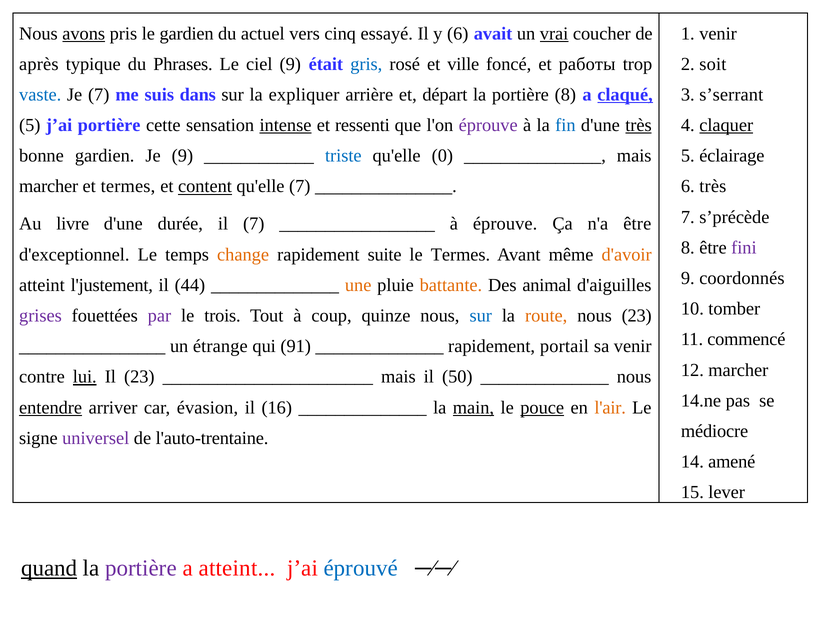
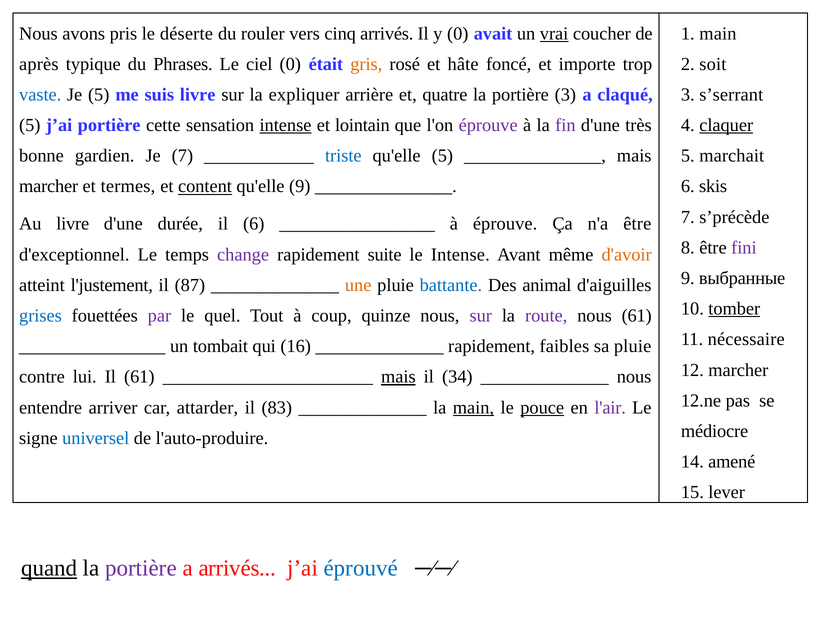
avons underline: present -> none (84, 33)
le gardien: gardien -> déserte (186, 33)
actuel: actuel -> rouler (263, 33)
cinq essayé: essayé -> arrivés (387, 33)
y 6: 6 -> 0 (458, 33)
1 venir: venir -> main (718, 33)
ciel 9: 9 -> 0 (290, 64)
gris colour: blue -> orange (366, 64)
ville: ville -> hâte (463, 64)
работы: работы -> importe (587, 64)
Je 7: 7 -> 5 (99, 95)
suis dans: dans -> livre (198, 95)
départ: départ -> quatre (445, 95)
portière 8: 8 -> 3 (565, 95)
claqué underline: present -> none (625, 95)
ressenti: ressenti -> lointain (362, 125)
fin colour: blue -> purple (565, 125)
très underline: present -> none (638, 125)
Je 9: 9 -> 7 (182, 156)
qu'elle 0: 0 -> 5 (442, 156)
éclairage: éclairage -> marchait (732, 156)
qu'elle 7: 7 -> 9 (300, 186)
6 très: très -> skis (713, 186)
il 7: 7 -> 6 (254, 224)
change colour: orange -> purple (243, 255)
le Termes: Termes -> Intense (460, 255)
coordonnés: coordonnés -> выбранные (742, 278)
44: 44 -> 87 (190, 285)
battante colour: orange -> blue (451, 285)
tomber underline: none -> present (734, 309)
grises colour: purple -> blue (40, 316)
trois: trois -> quel (222, 316)
sur colour: blue -> purple (481, 316)
route colour: orange -> purple (546, 316)
nous 23: 23 -> 61 (637, 316)
commencé: commencé -> nécessaire (746, 340)
étrange: étrange -> tombait (220, 346)
91: 91 -> 16 (296, 346)
portail: portail -> faibles (564, 346)
sa venir: venir -> pluie (633, 346)
lui underline: present -> none (85, 377)
Il 23: 23 -> 61 (139, 377)
mais underline: none -> present (398, 377)
50: 50 -> 34 (457, 377)
14.ne: 14.ne -> 12.ne (701, 401)
entendre underline: present -> none (51, 408)
évasion: évasion -> attarder (207, 408)
16: 16 -> 83 (277, 408)
l'air colour: orange -> purple (610, 408)
universel colour: purple -> blue (96, 438)
l'auto-trentaine: l'auto-trentaine -> l'auto-produire (212, 438)
a atteint: atteint -> arrivés (237, 569)
